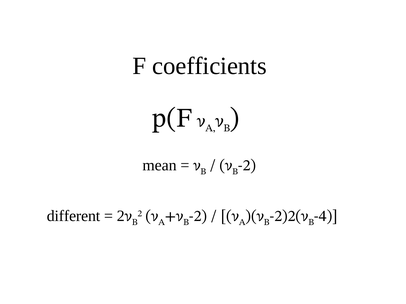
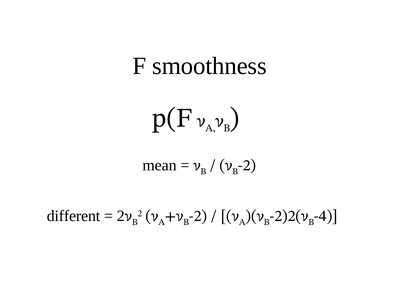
coefficients: coefficients -> smoothness (209, 66)
